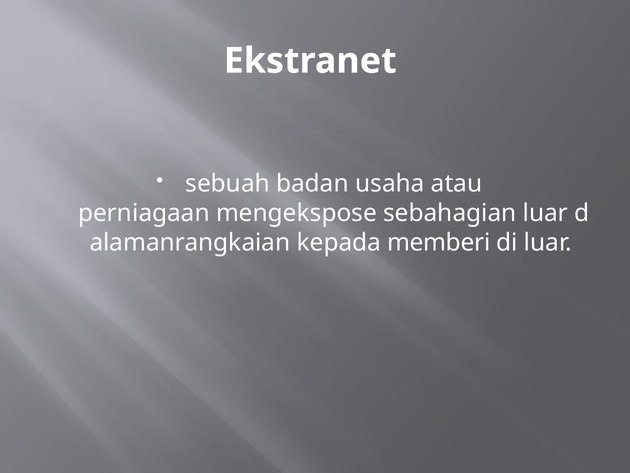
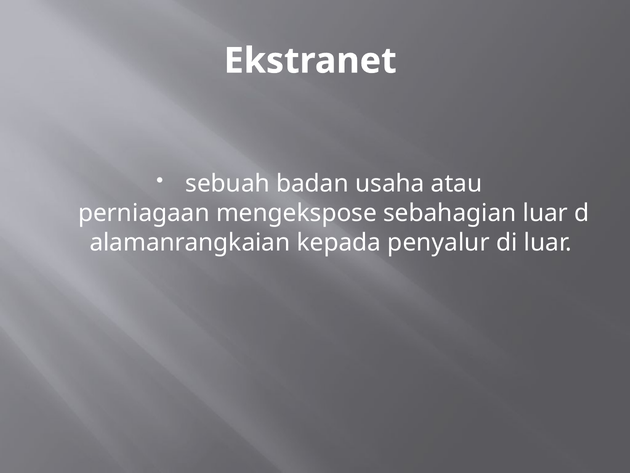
memberi: memberi -> penyalur (439, 242)
